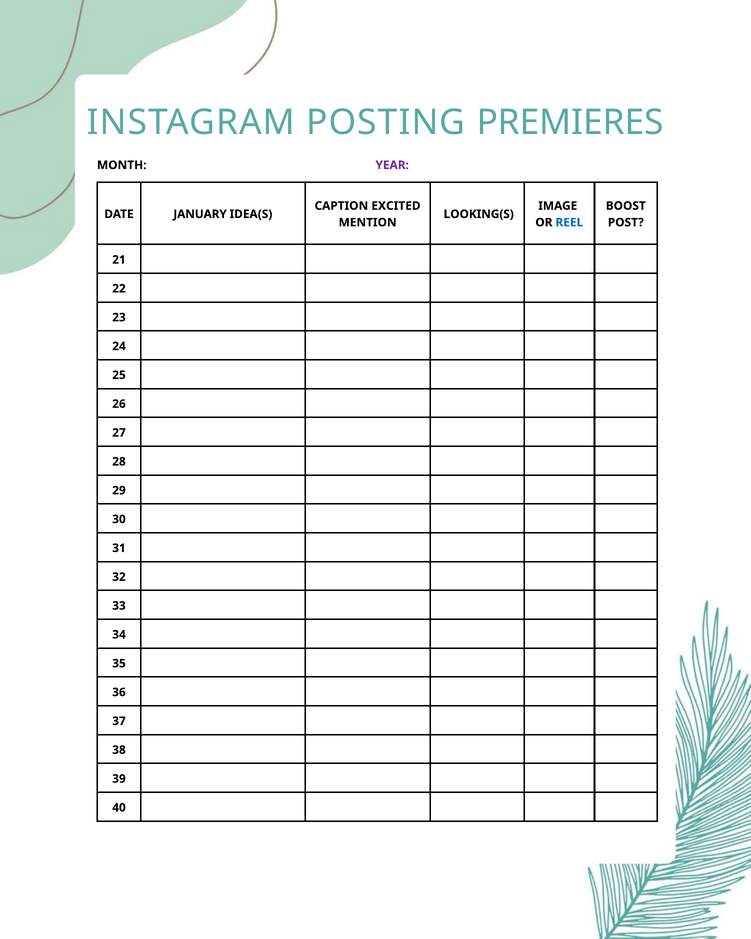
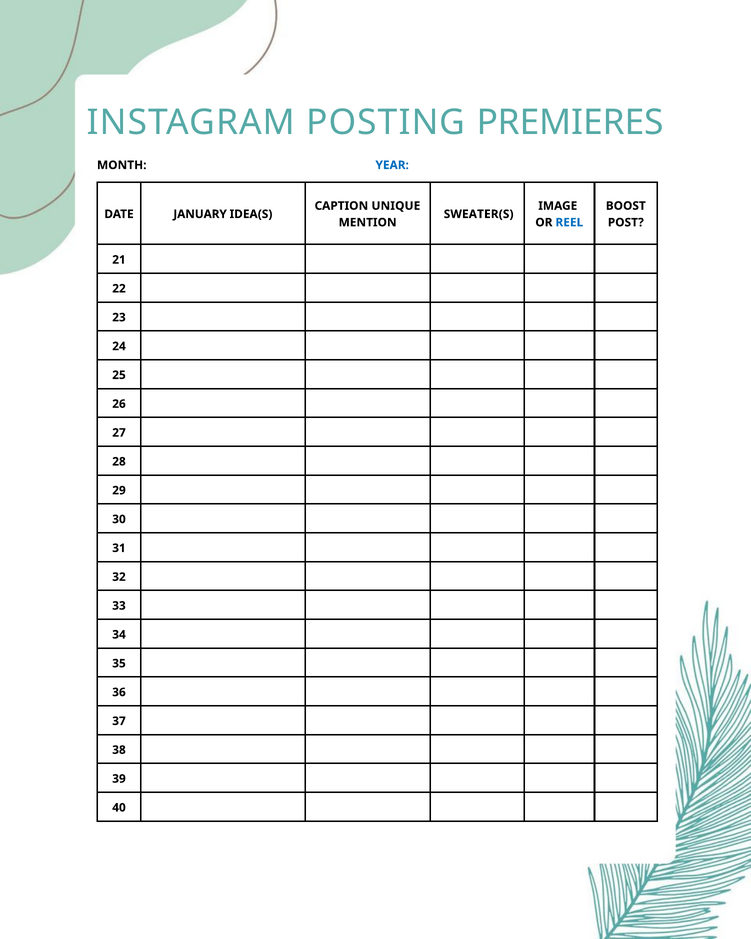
YEAR colour: purple -> blue (392, 165)
EXCITED: EXCITED -> UNIQUE (396, 206)
LOOKING(S: LOOKING(S -> SWEATER(S (479, 214)
